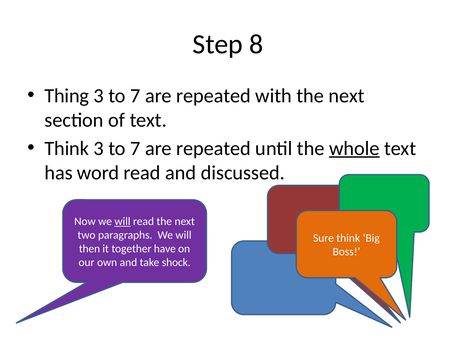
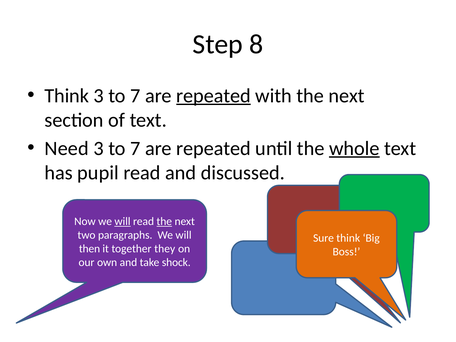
Thing: Thing -> Think (67, 96)
repeated underline: none -> present (214, 96)
Think: Think -> Need (67, 148)
word: word -> pupil (98, 173)
the underline: none -> present (164, 221)
have: have -> they (165, 249)
